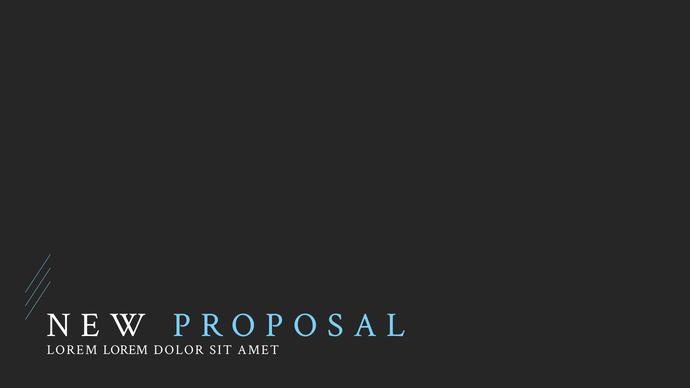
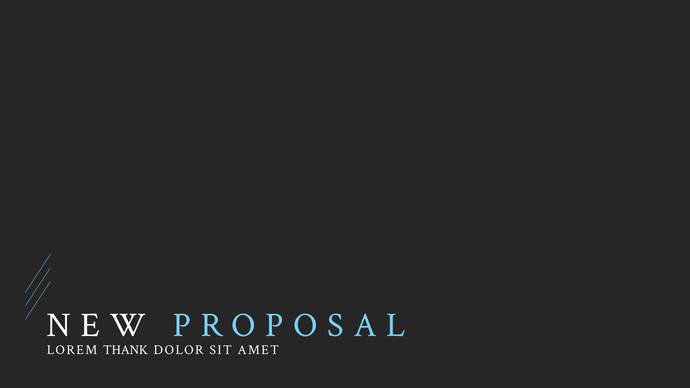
LOREM LOREM: LOREM -> THANK (126, 350)
